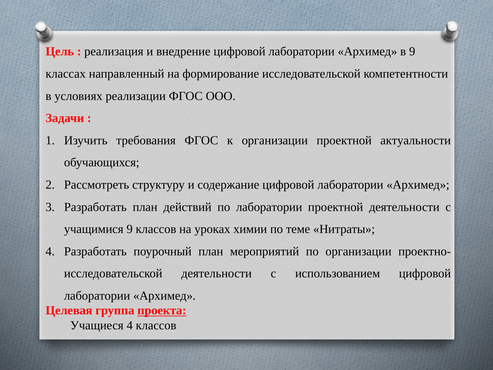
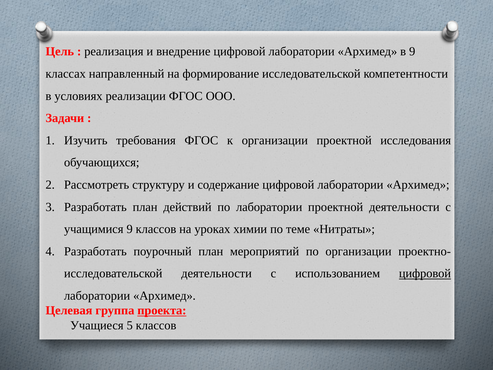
актуальности: актуальности -> исследования (416, 140)
цифровой underline: none -> present (425, 273)
Учащиеся 4: 4 -> 5 (130, 325)
